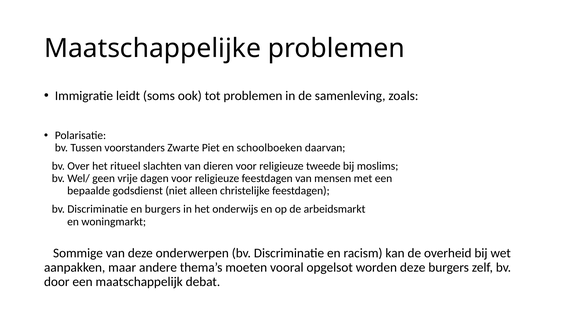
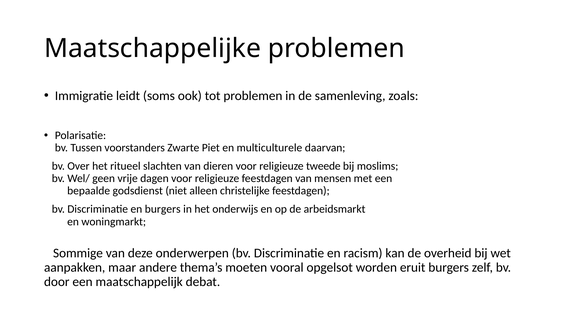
schoolboeken: schoolboeken -> multiculturele (269, 148)
worden deze: deze -> eruit (413, 268)
